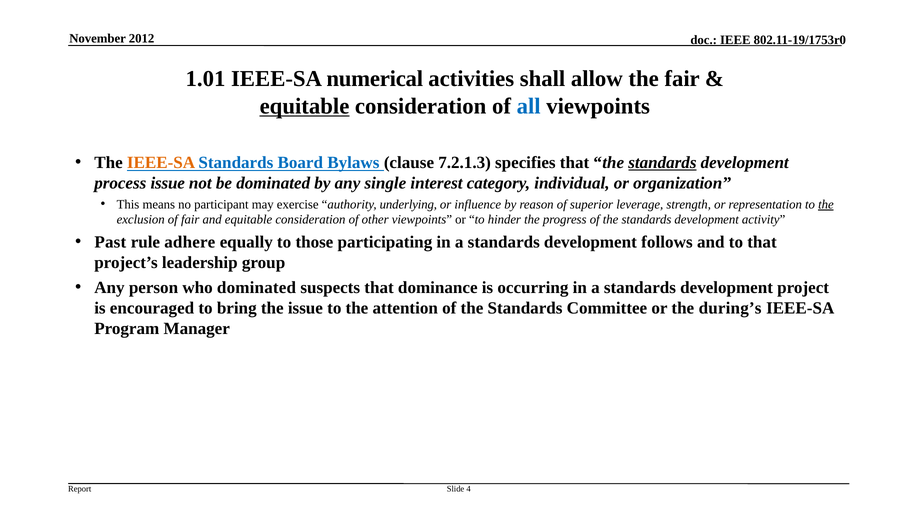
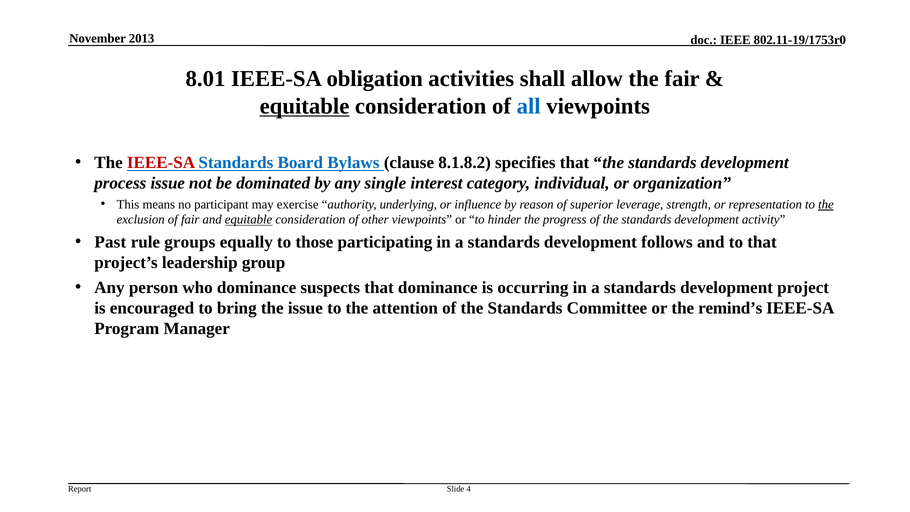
2012: 2012 -> 2013 (142, 38)
1.01: 1.01 -> 8.01 (206, 79)
numerical: numerical -> obligation (375, 79)
IEEE-SA colour: orange -> red (161, 163)
7.2.1.3: 7.2.1.3 -> 8.1.8.2 (465, 163)
standards underline: present -> none (662, 163)
equitable underline: none -> present (249, 220)
adhere: adhere -> groups (190, 242)
who dominated: dominated -> dominance (257, 287)
during’s: during’s -> remind’s (730, 308)
